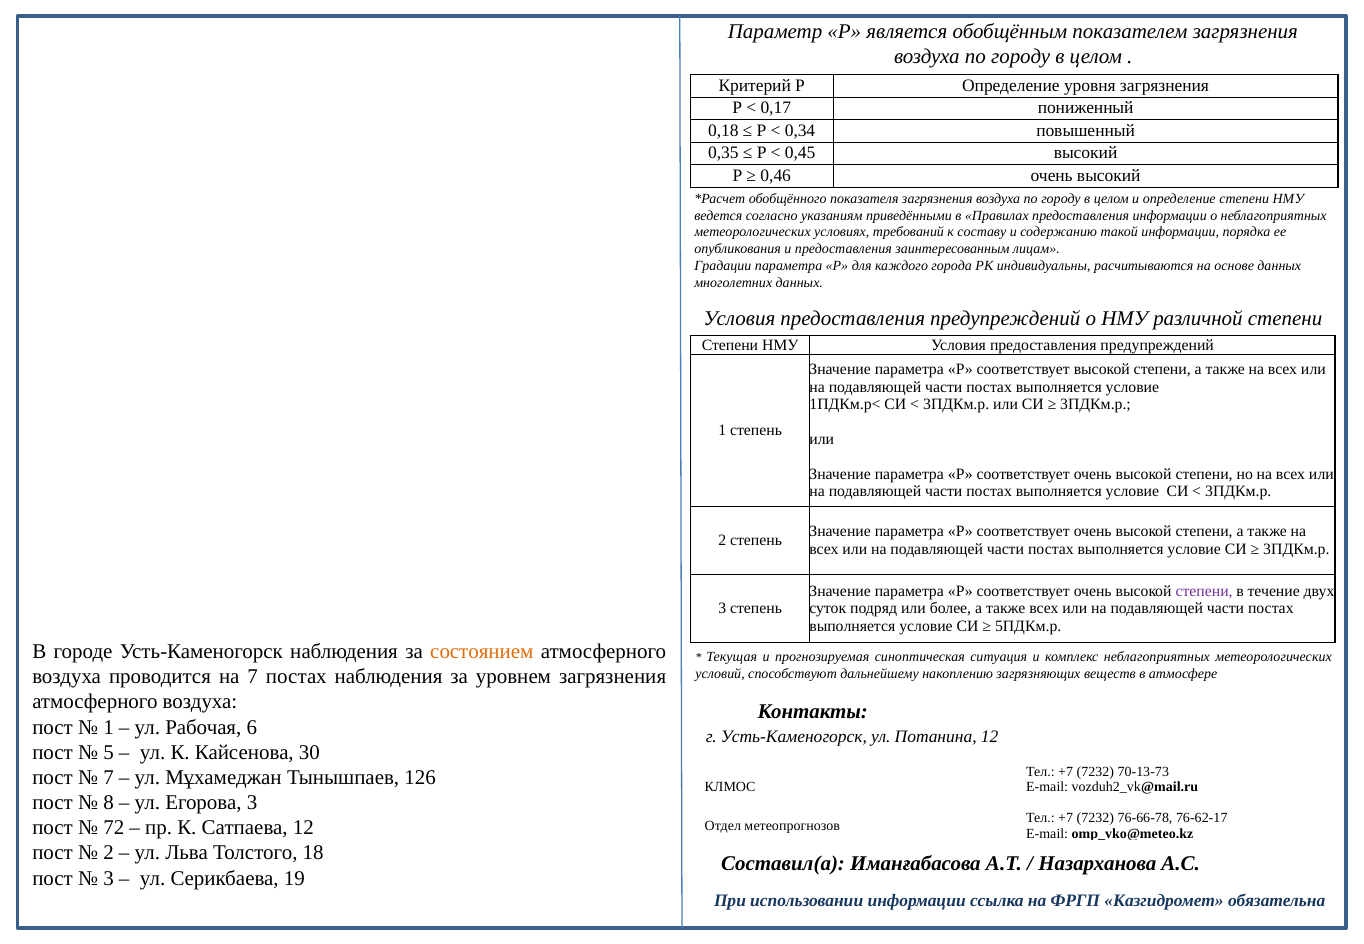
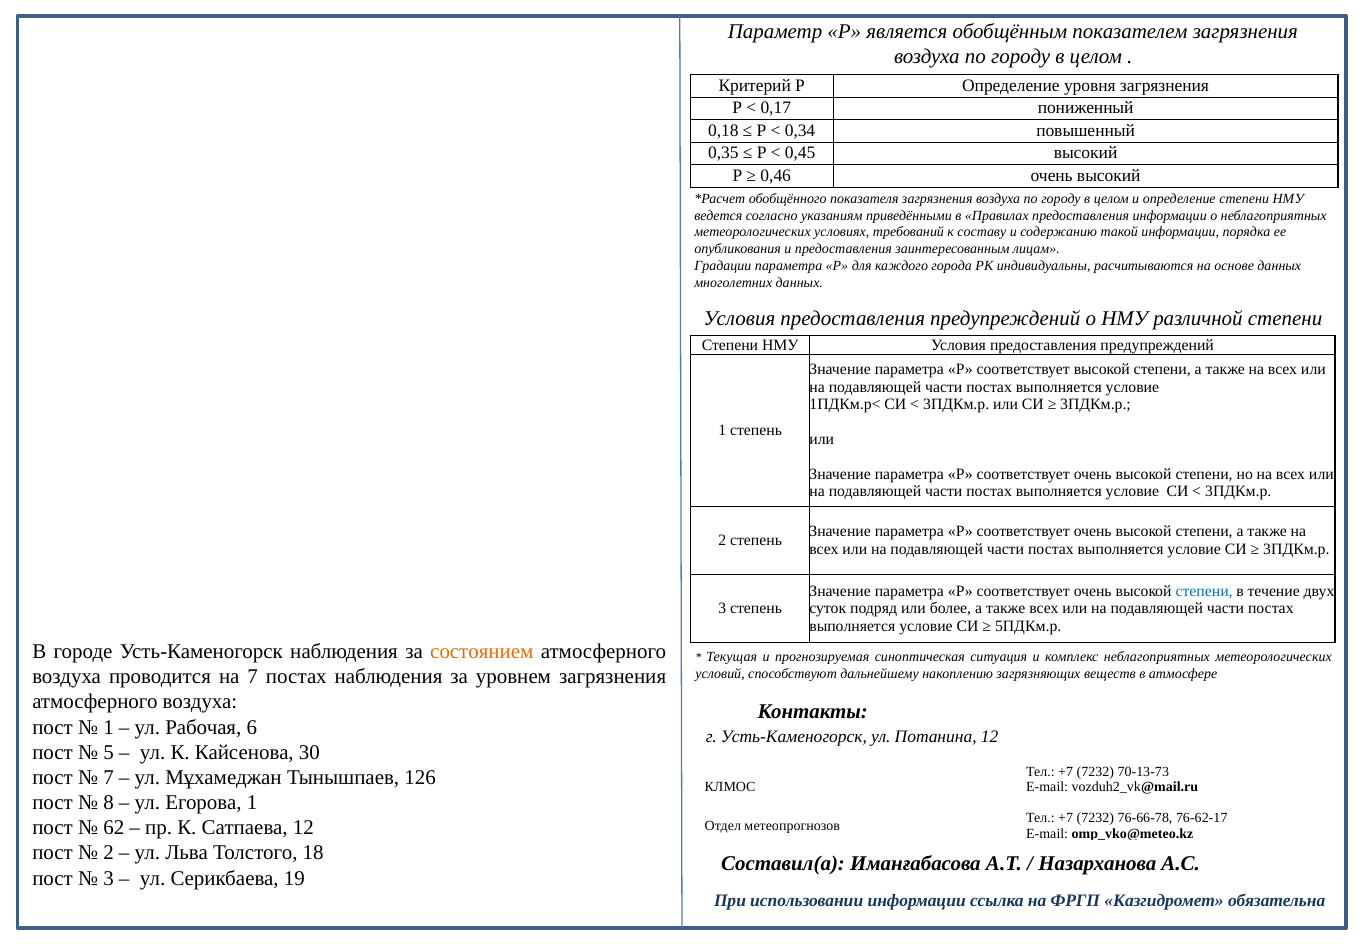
степени colour: purple -> blue (1204, 591)
Егорова 3: 3 -> 1 (252, 803)
72: 72 -> 62 (114, 828)
